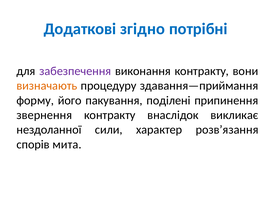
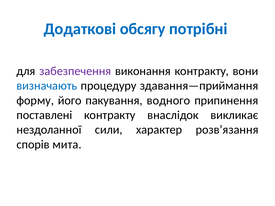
згідно: згідно -> обсягу (143, 29)
визначають colour: orange -> blue (47, 86)
поділені: поділені -> водного (168, 101)
звернення: звернення -> поставлені (44, 115)
